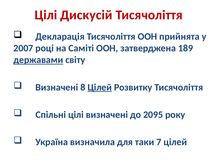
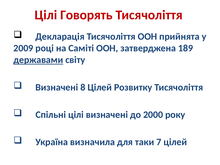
Дискусій: Дискусій -> Говорять (86, 15)
2007: 2007 -> 2009 (23, 48)
Цілей underline: present -> none (100, 87)
2095: 2095 -> 2000 (153, 115)
